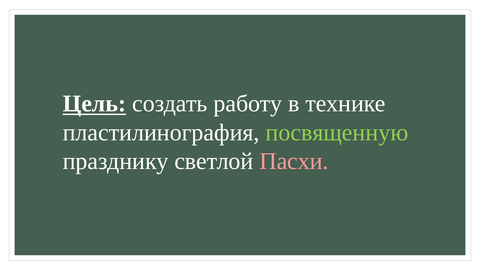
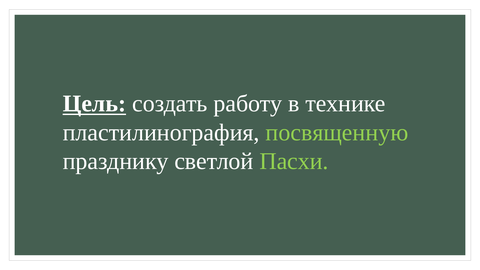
Пасхи colour: pink -> light green (294, 161)
